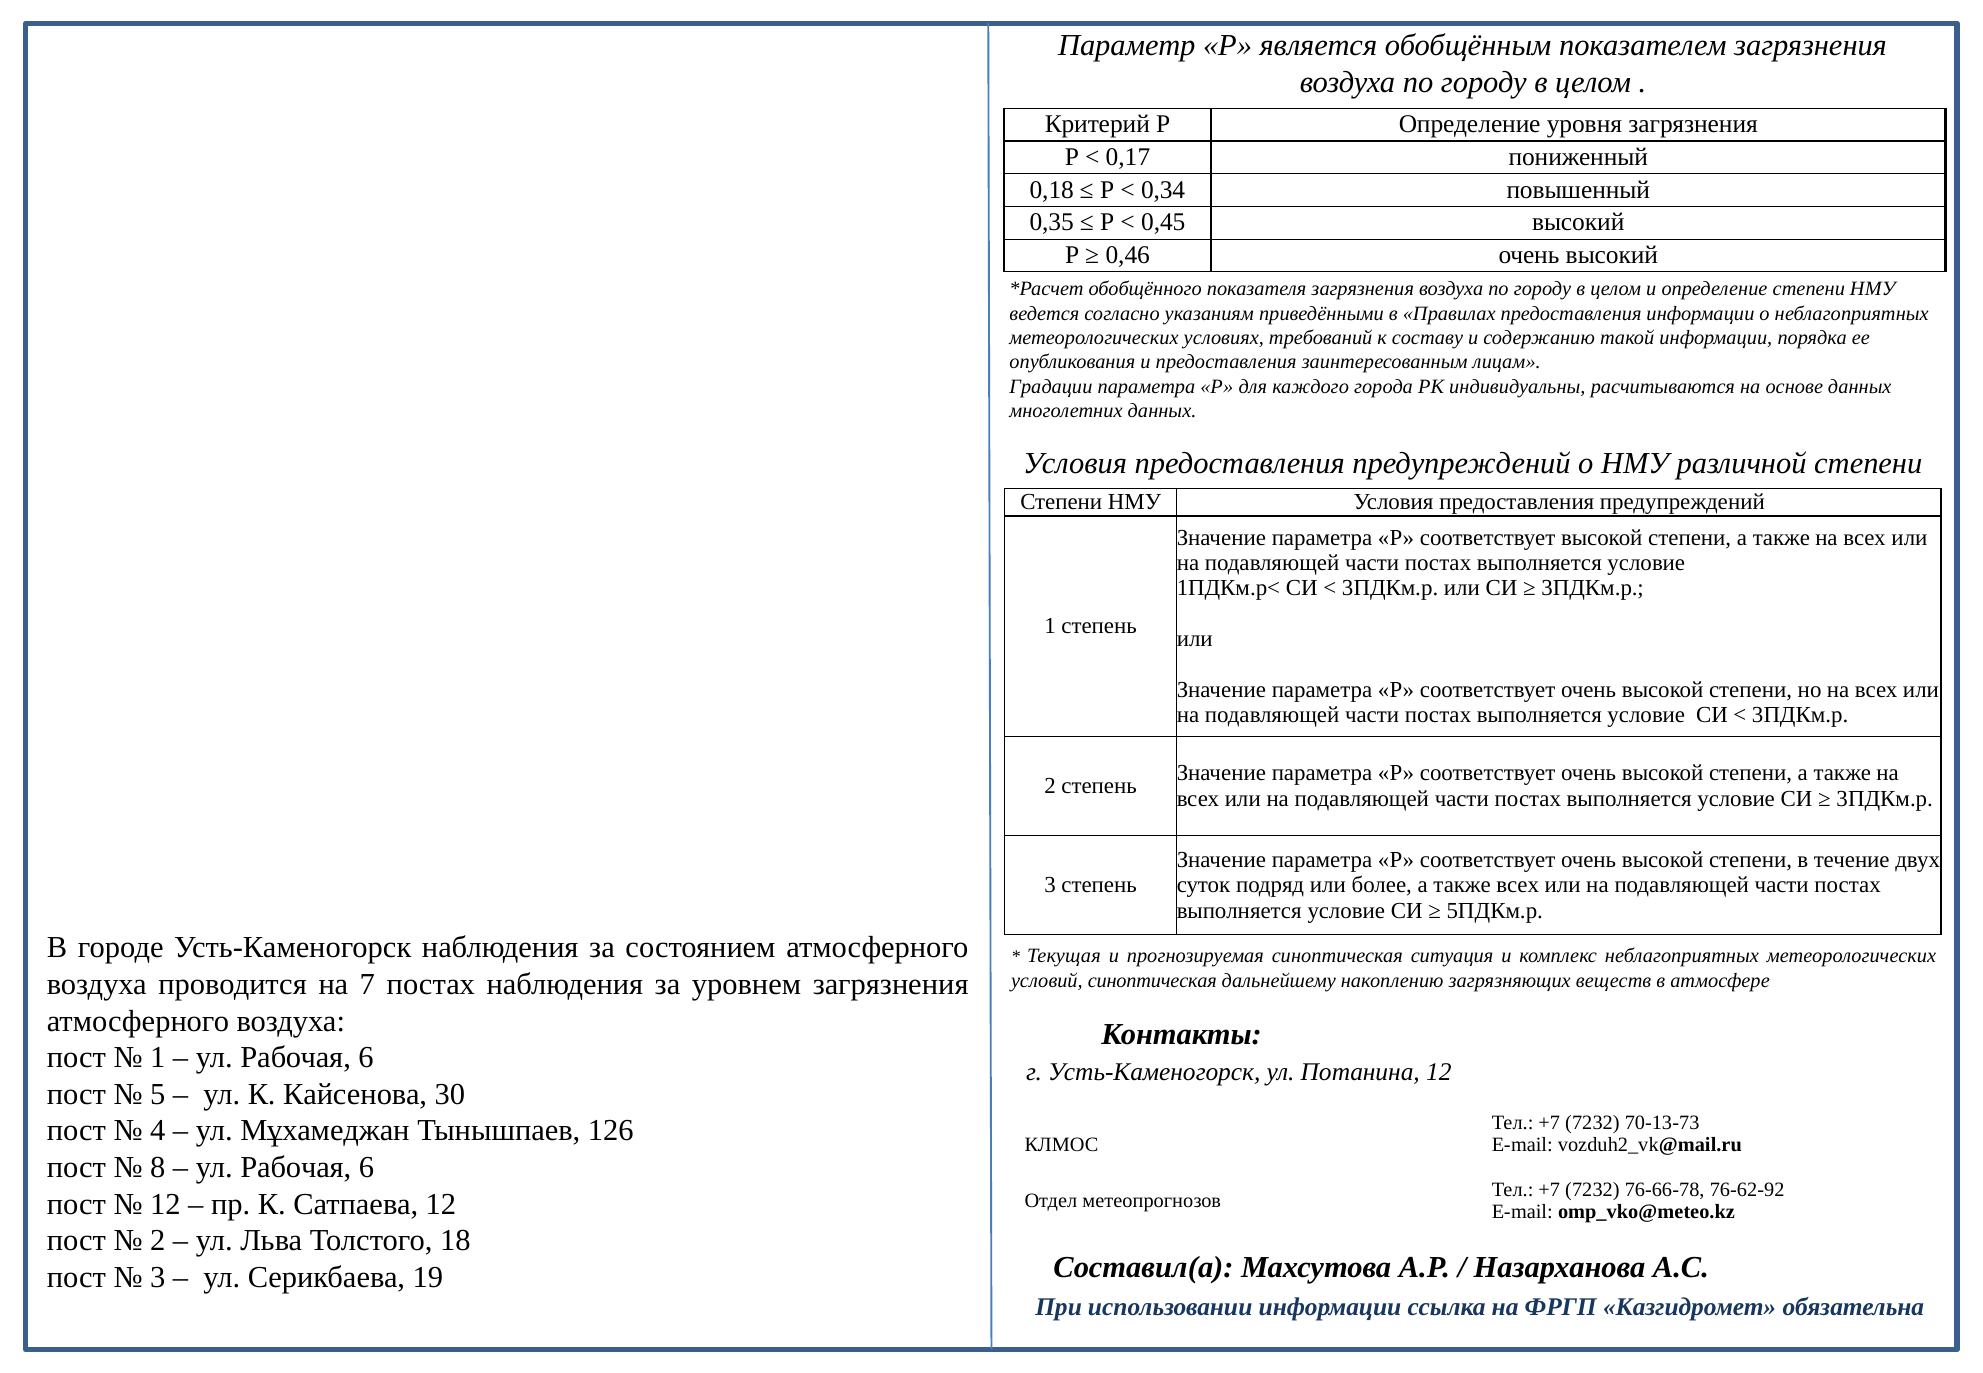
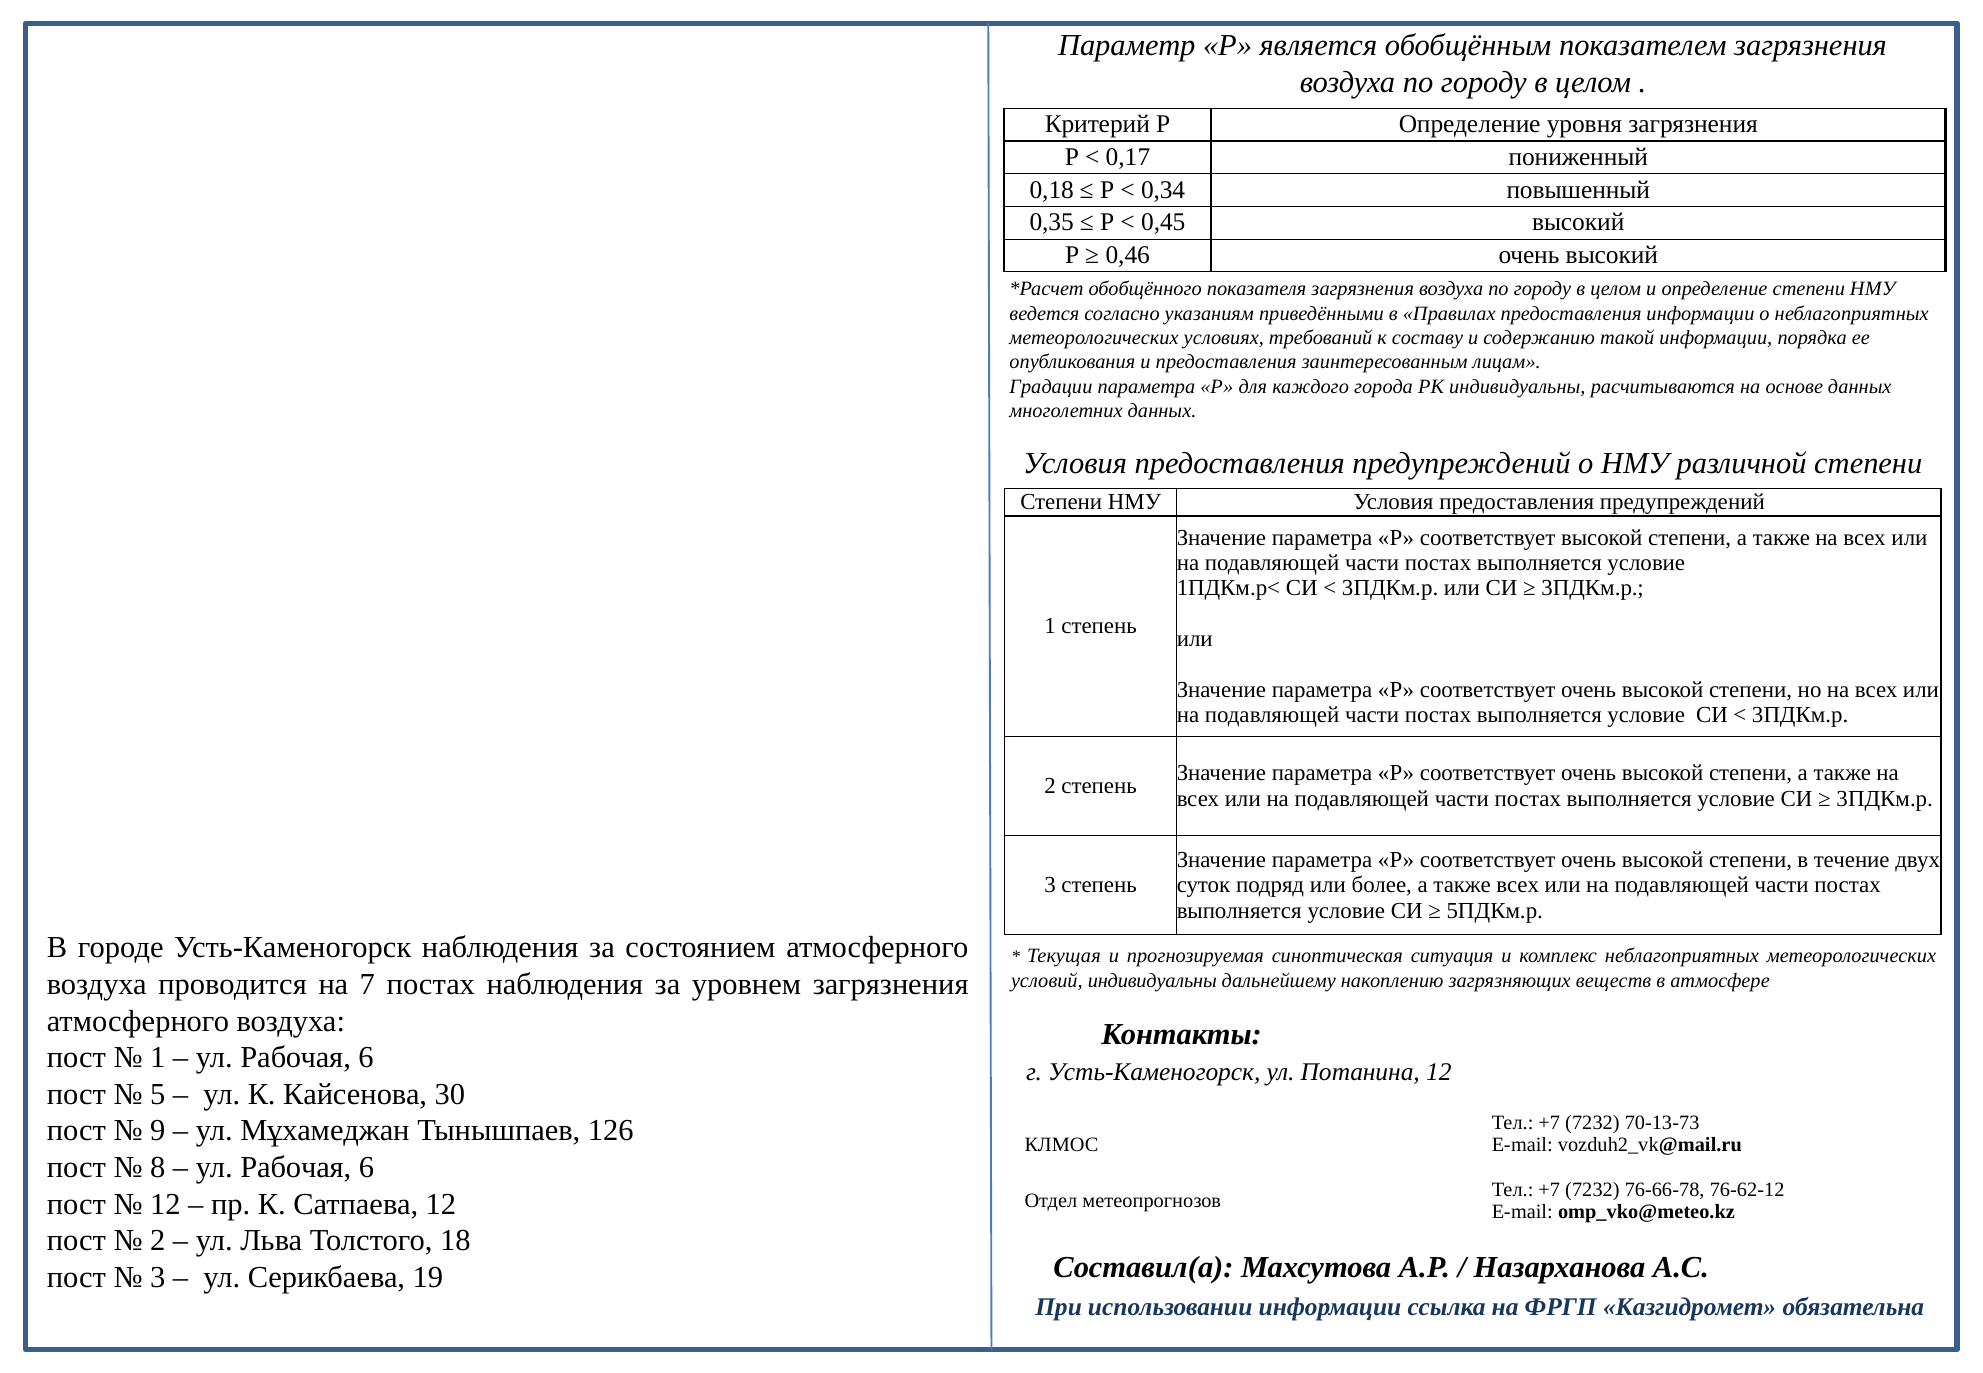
условий синоптическая: синоптическая -> индивидуальны (1152, 980)
4: 4 -> 9 (158, 1131)
76-62-92: 76-62-92 -> 76-62-12 (1747, 1190)
